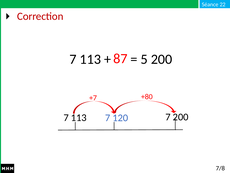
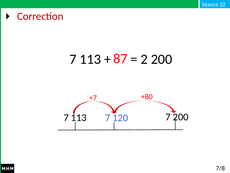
5: 5 -> 2 (144, 59)
